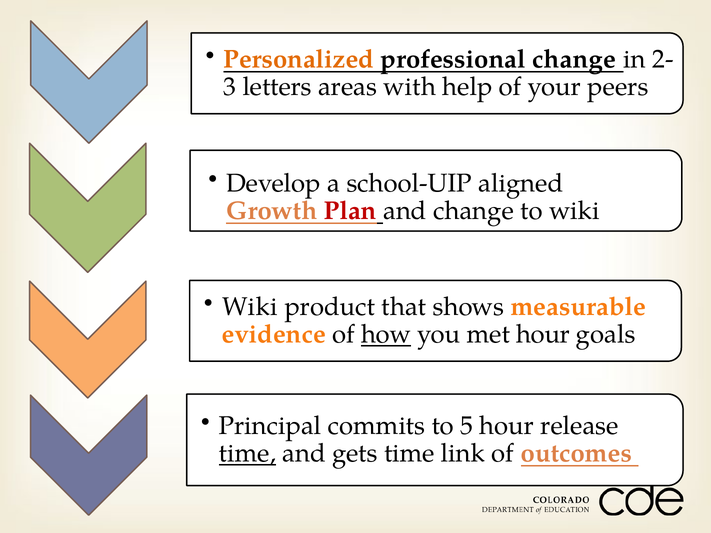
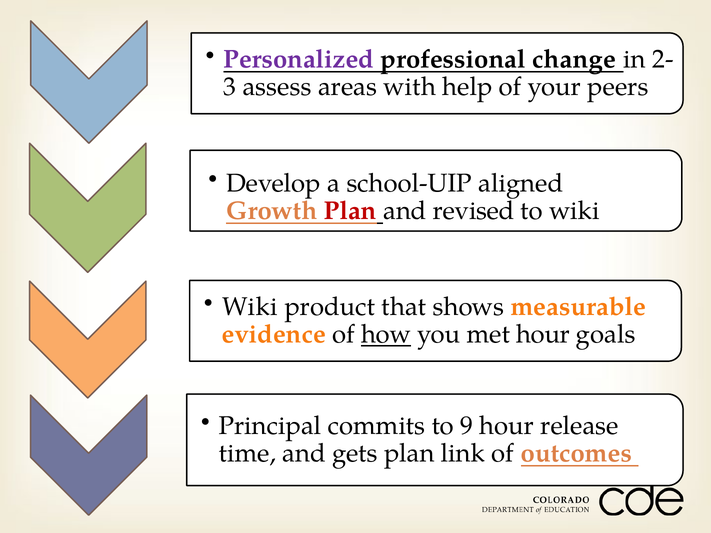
Personalized colour: orange -> purple (299, 59)
letters: letters -> assess (277, 87)
and change: change -> revised (474, 211)
5: 5 -> 9 (467, 426)
time underline: present -> none (247, 454)
gets time: time -> plan (409, 454)
